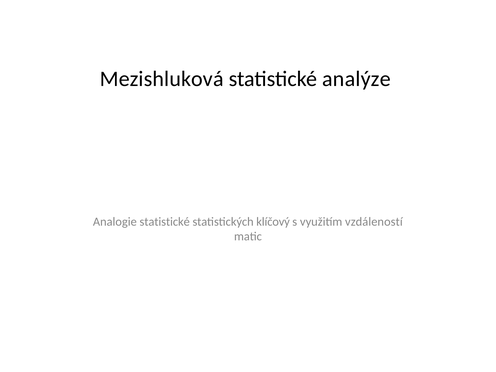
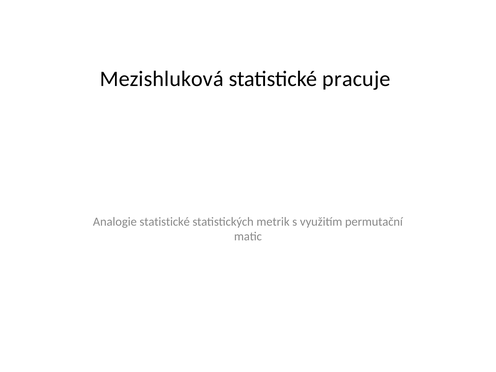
analýze: analýze -> pracuje (356, 79)
klíčový: klíčový -> metrik (273, 222)
vzdáleností: vzdáleností -> permutační (374, 222)
